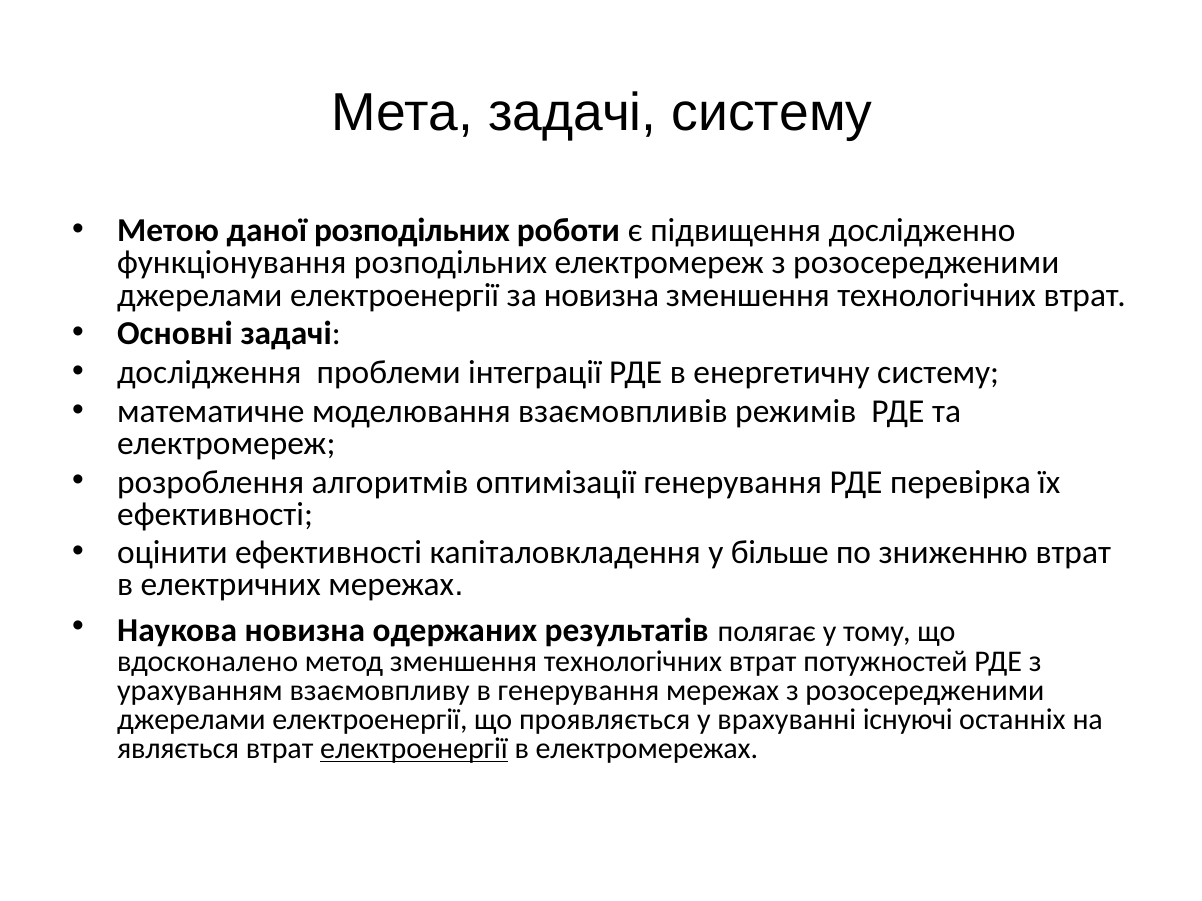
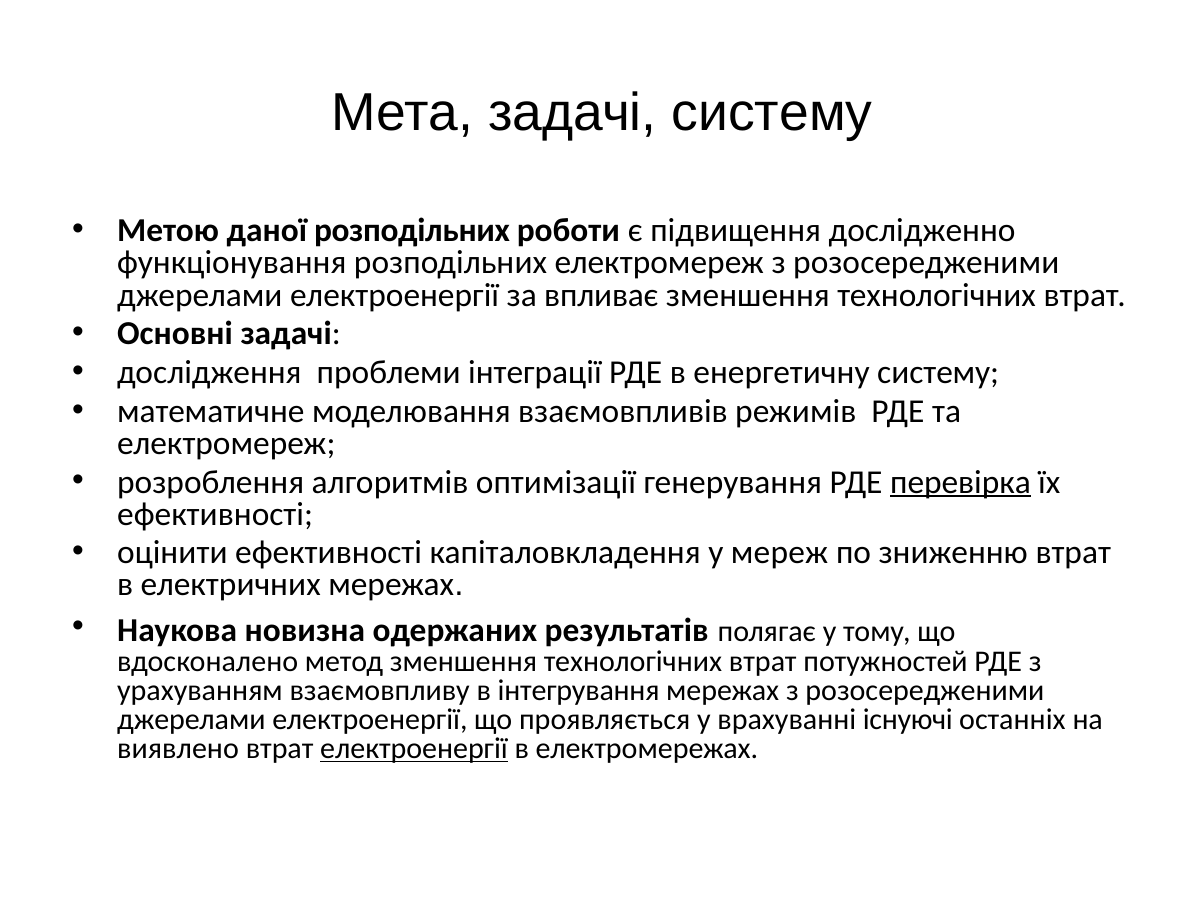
за новизна: новизна -> впливає (601, 295)
перевірка underline: none -> present (960, 482)
більше: більше -> мереж (780, 553)
в генерування: генерування -> інтегрування (579, 691)
являється: являється -> виявлено (178, 749)
